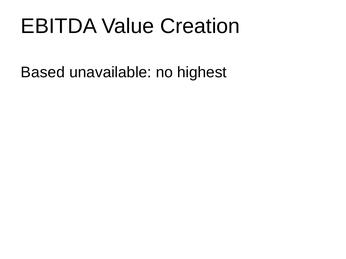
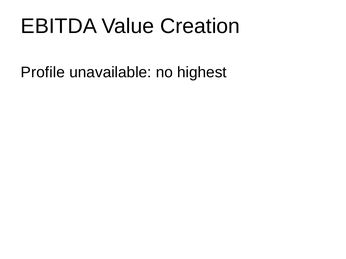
Based: Based -> Profile (43, 73)
